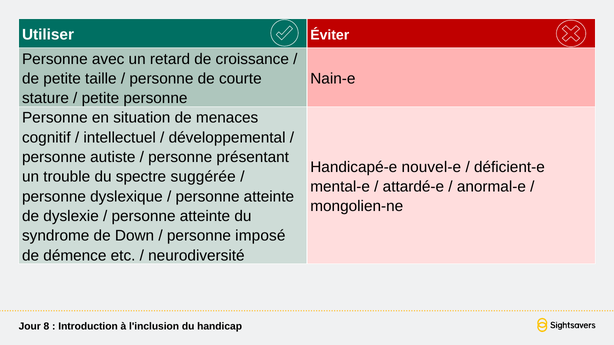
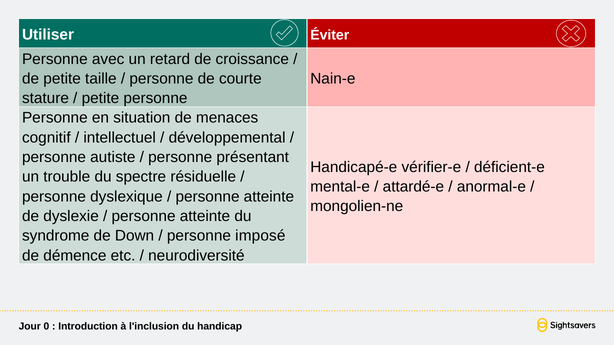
nouvel-e: nouvel-e -> vérifier-e (431, 167)
suggérée: suggérée -> résiduelle (203, 177)
8: 8 -> 0 (46, 327)
